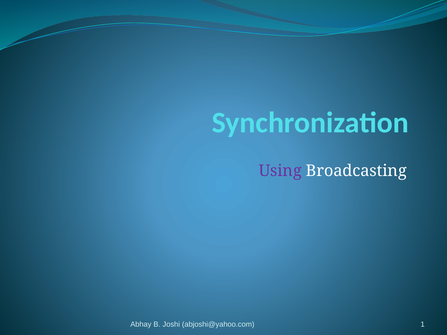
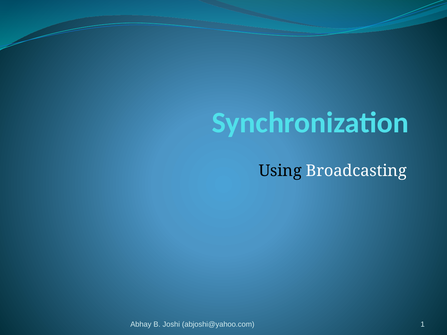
Using colour: purple -> black (280, 171)
